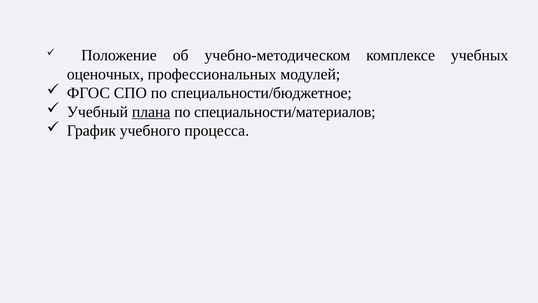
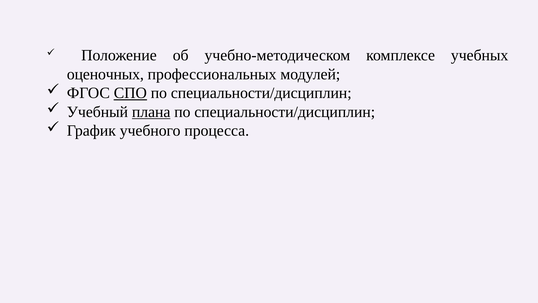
СПО underline: none -> present (130, 93)
специальности/бюджетное: специальности/бюджетное -> специальности/дисциплин (261, 93)
специальности/материалов: специальности/материалов -> специальности/дисциплин (285, 112)
